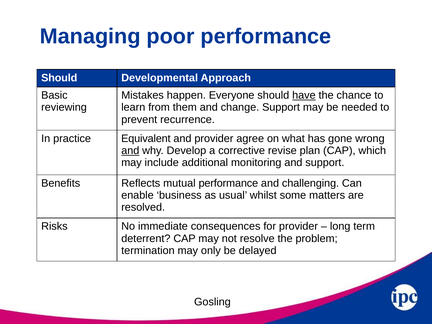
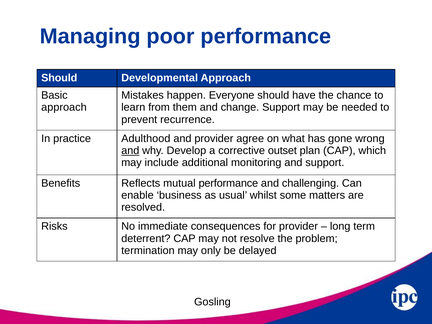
have underline: present -> none (304, 95)
reviewing: reviewing -> approach (64, 107)
Equivalent: Equivalent -> Adulthood (146, 139)
revise: revise -> outset (282, 151)
